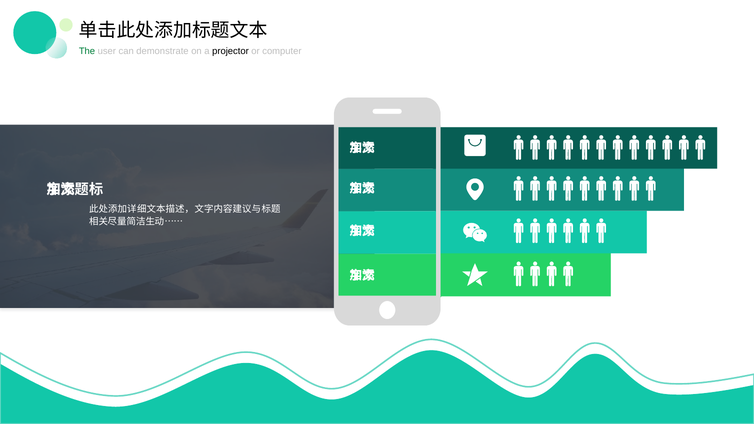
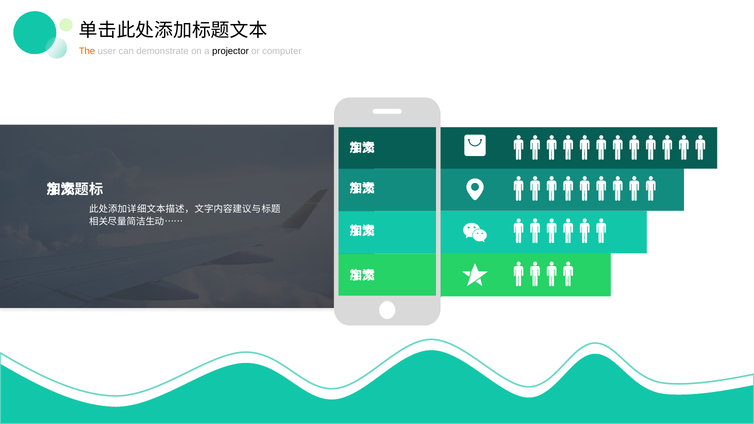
The colour: green -> orange (87, 51)
